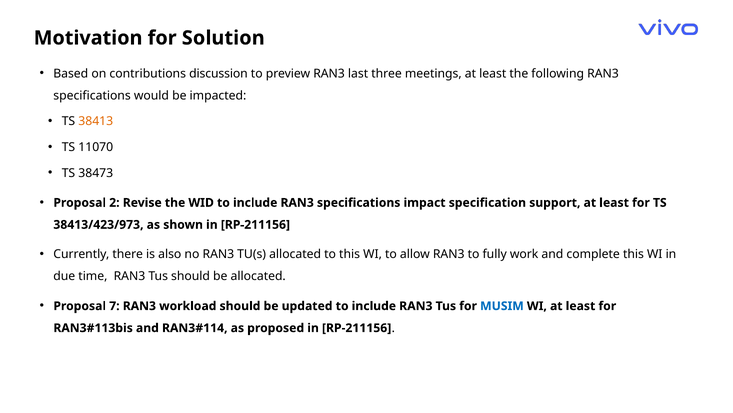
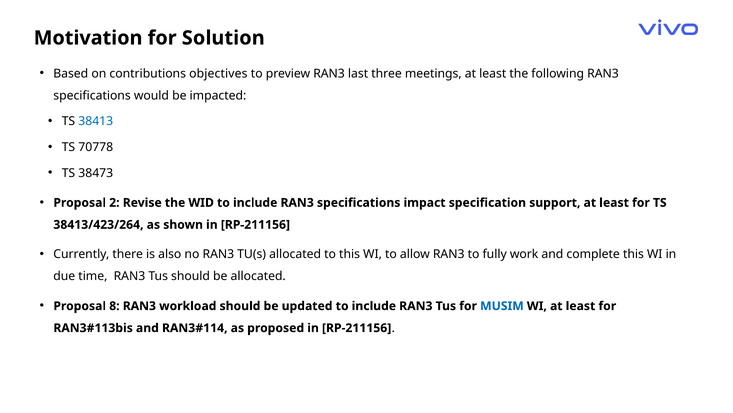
discussion: discussion -> objectives (218, 73)
38413 colour: orange -> blue (96, 121)
11070: 11070 -> 70778 (96, 147)
38413/423/973: 38413/423/973 -> 38413/423/264 (98, 224)
7: 7 -> 8 (114, 306)
